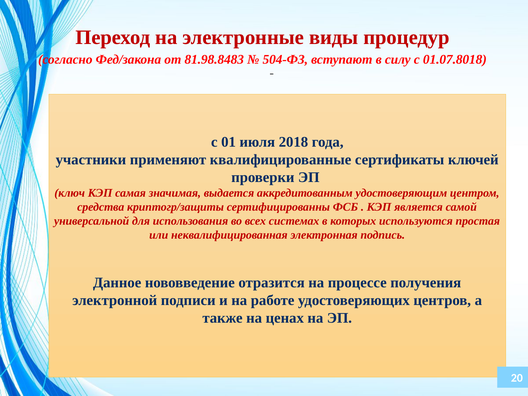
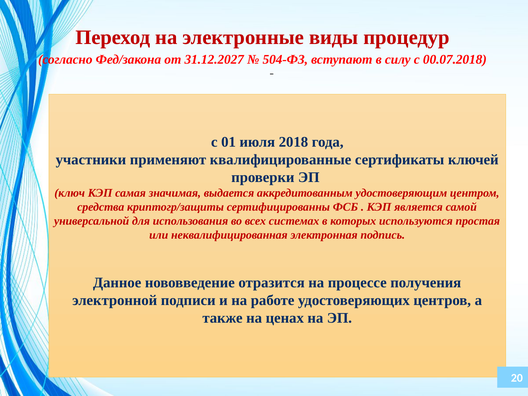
81.98.8483: 81.98.8483 -> 31.12.2027 (214, 60)
01.07.8018: 01.07.8018 -> 00.07.2018 (455, 60)
